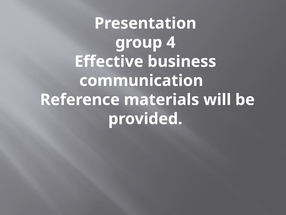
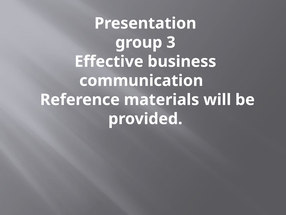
4: 4 -> 3 (171, 42)
